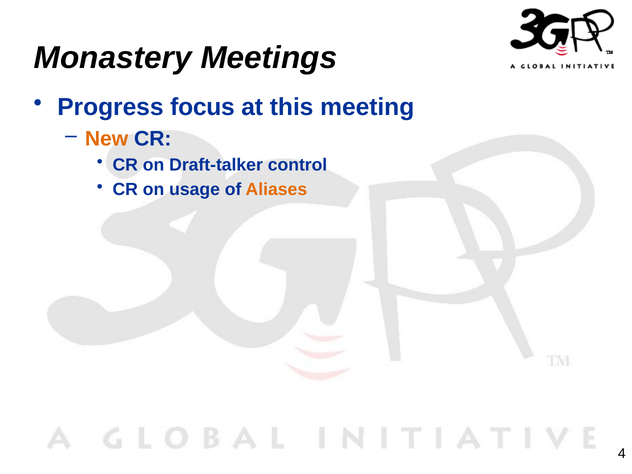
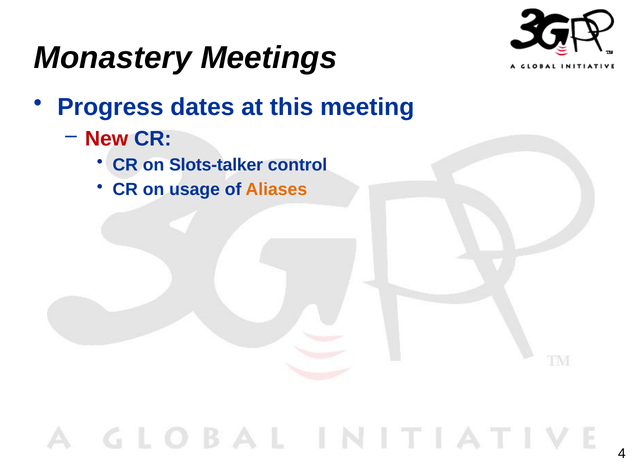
focus: focus -> dates (202, 107)
New colour: orange -> red (107, 139)
Draft-talker: Draft-talker -> Slots-talker (216, 165)
